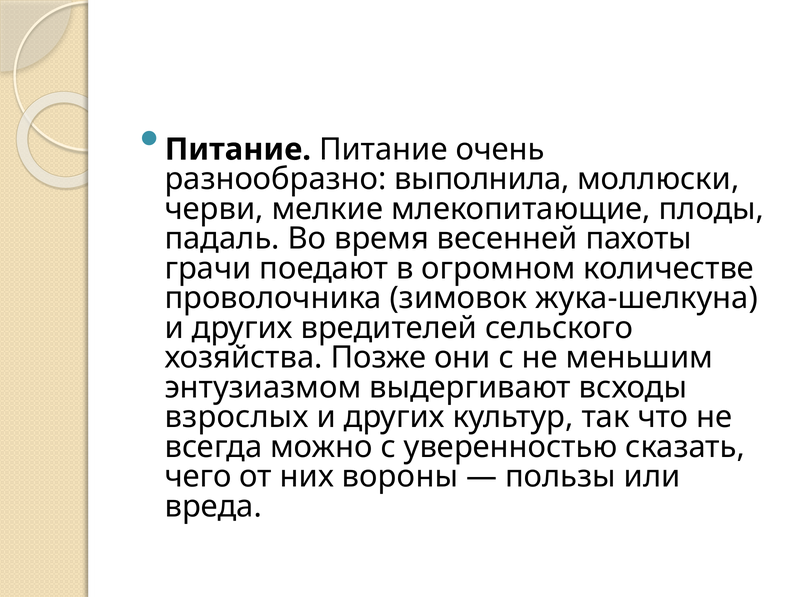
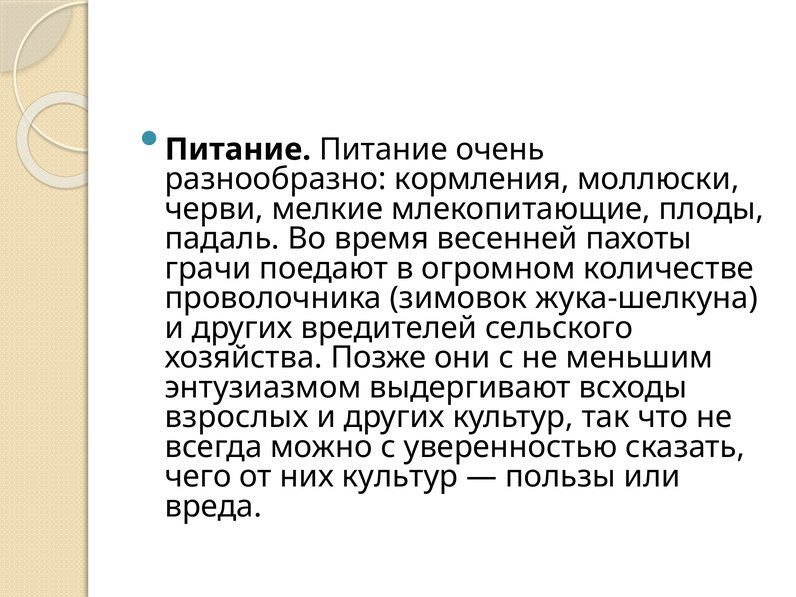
выполнила: выполнила -> кормления (482, 179)
них вороны: вороны -> культур (400, 477)
